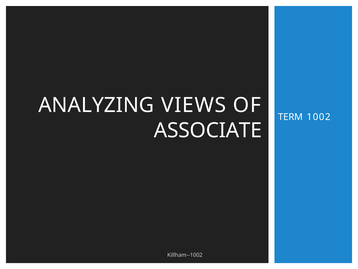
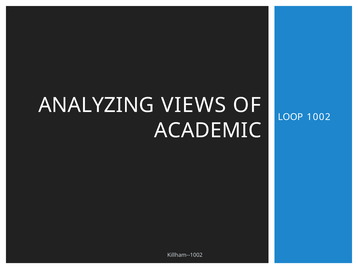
TERM: TERM -> LOOP (290, 117)
ASSOCIATE: ASSOCIATE -> ACADEMIC (208, 130)
